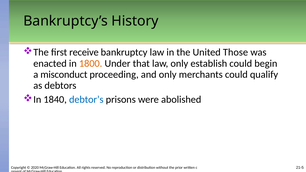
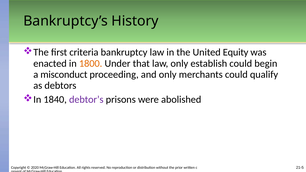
receive: receive -> criteria (84, 52)
Those: Those -> Equity (236, 52)
debtor’s colour: blue -> purple (86, 100)
